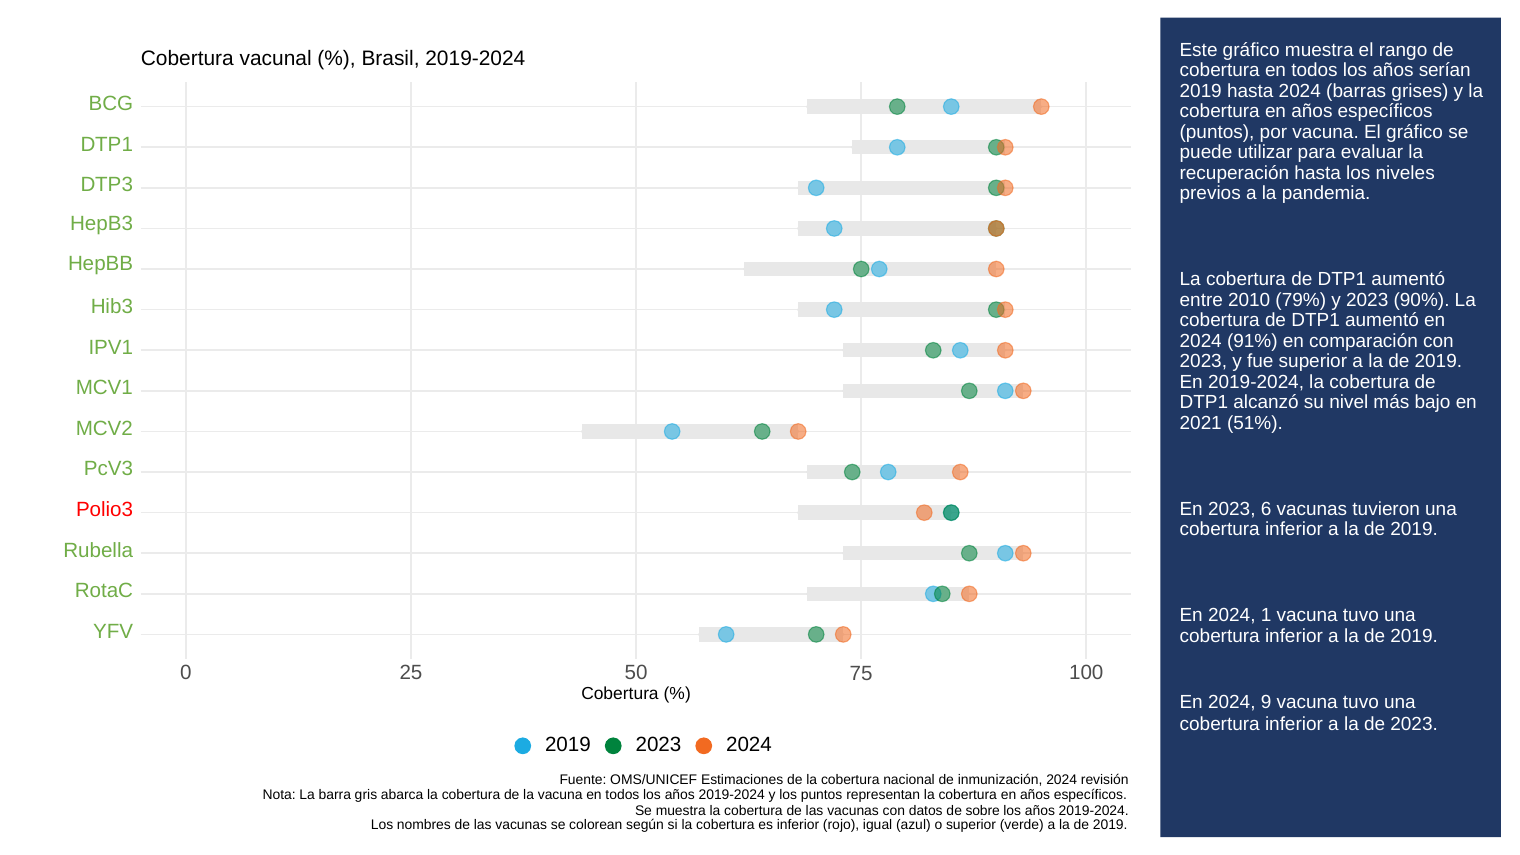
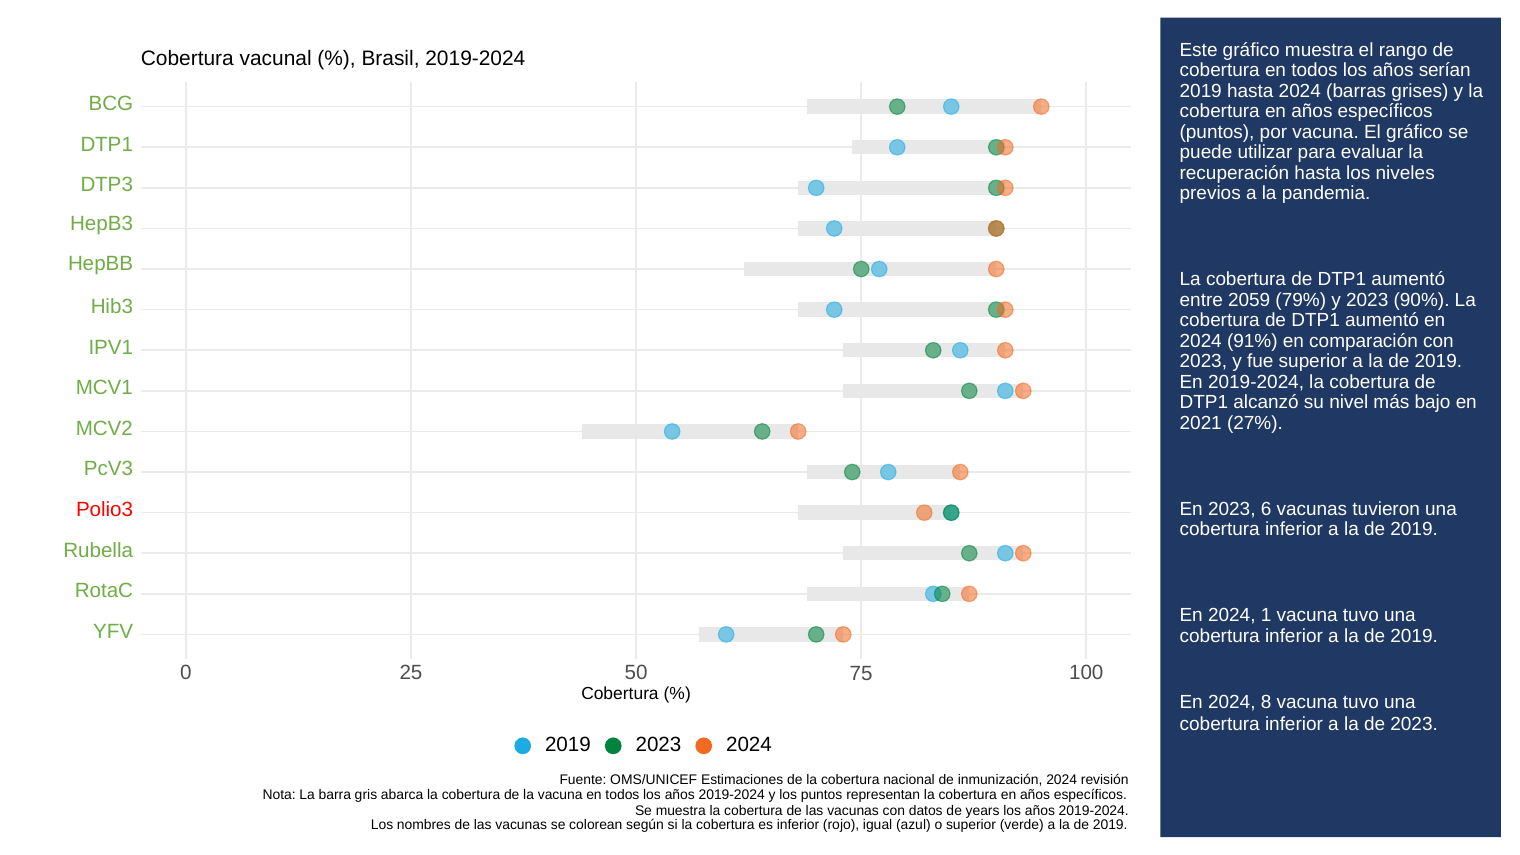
2010: 2010 -> 2059 (1249, 300)
51%: 51% -> 27% (1255, 423)
9: 9 -> 8 (1266, 702)
sobre: sobre -> years (983, 811)
